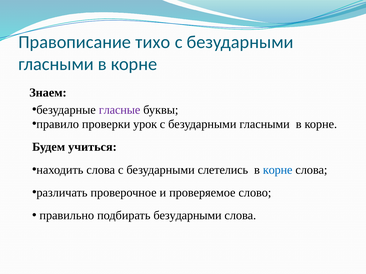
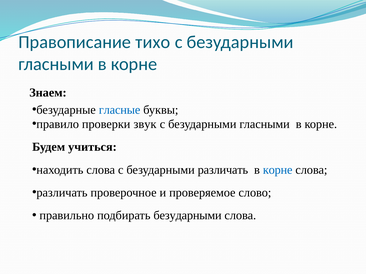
гласные colour: purple -> blue (120, 110)
урок: урок -> звук (145, 124)
безударными слетелись: слетелись -> различать (223, 170)
